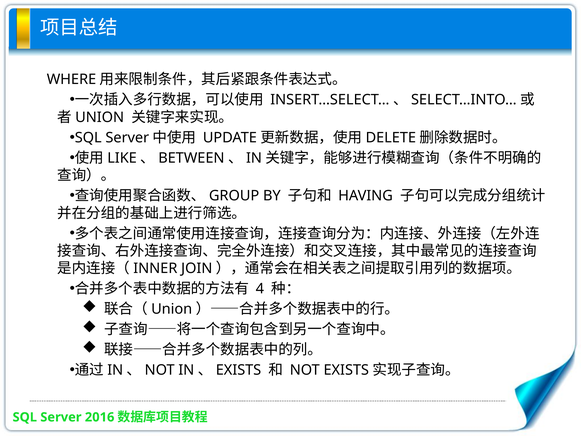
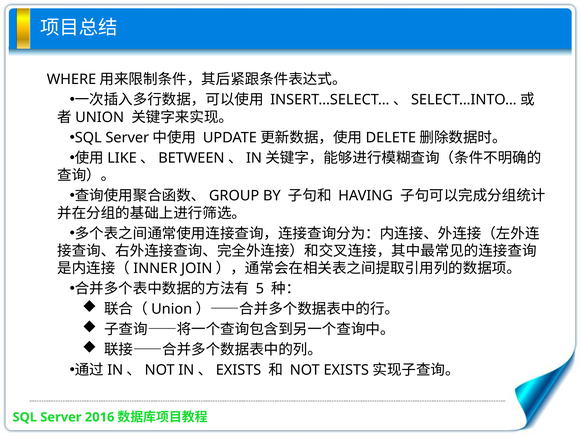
4: 4 -> 5 (260, 289)
